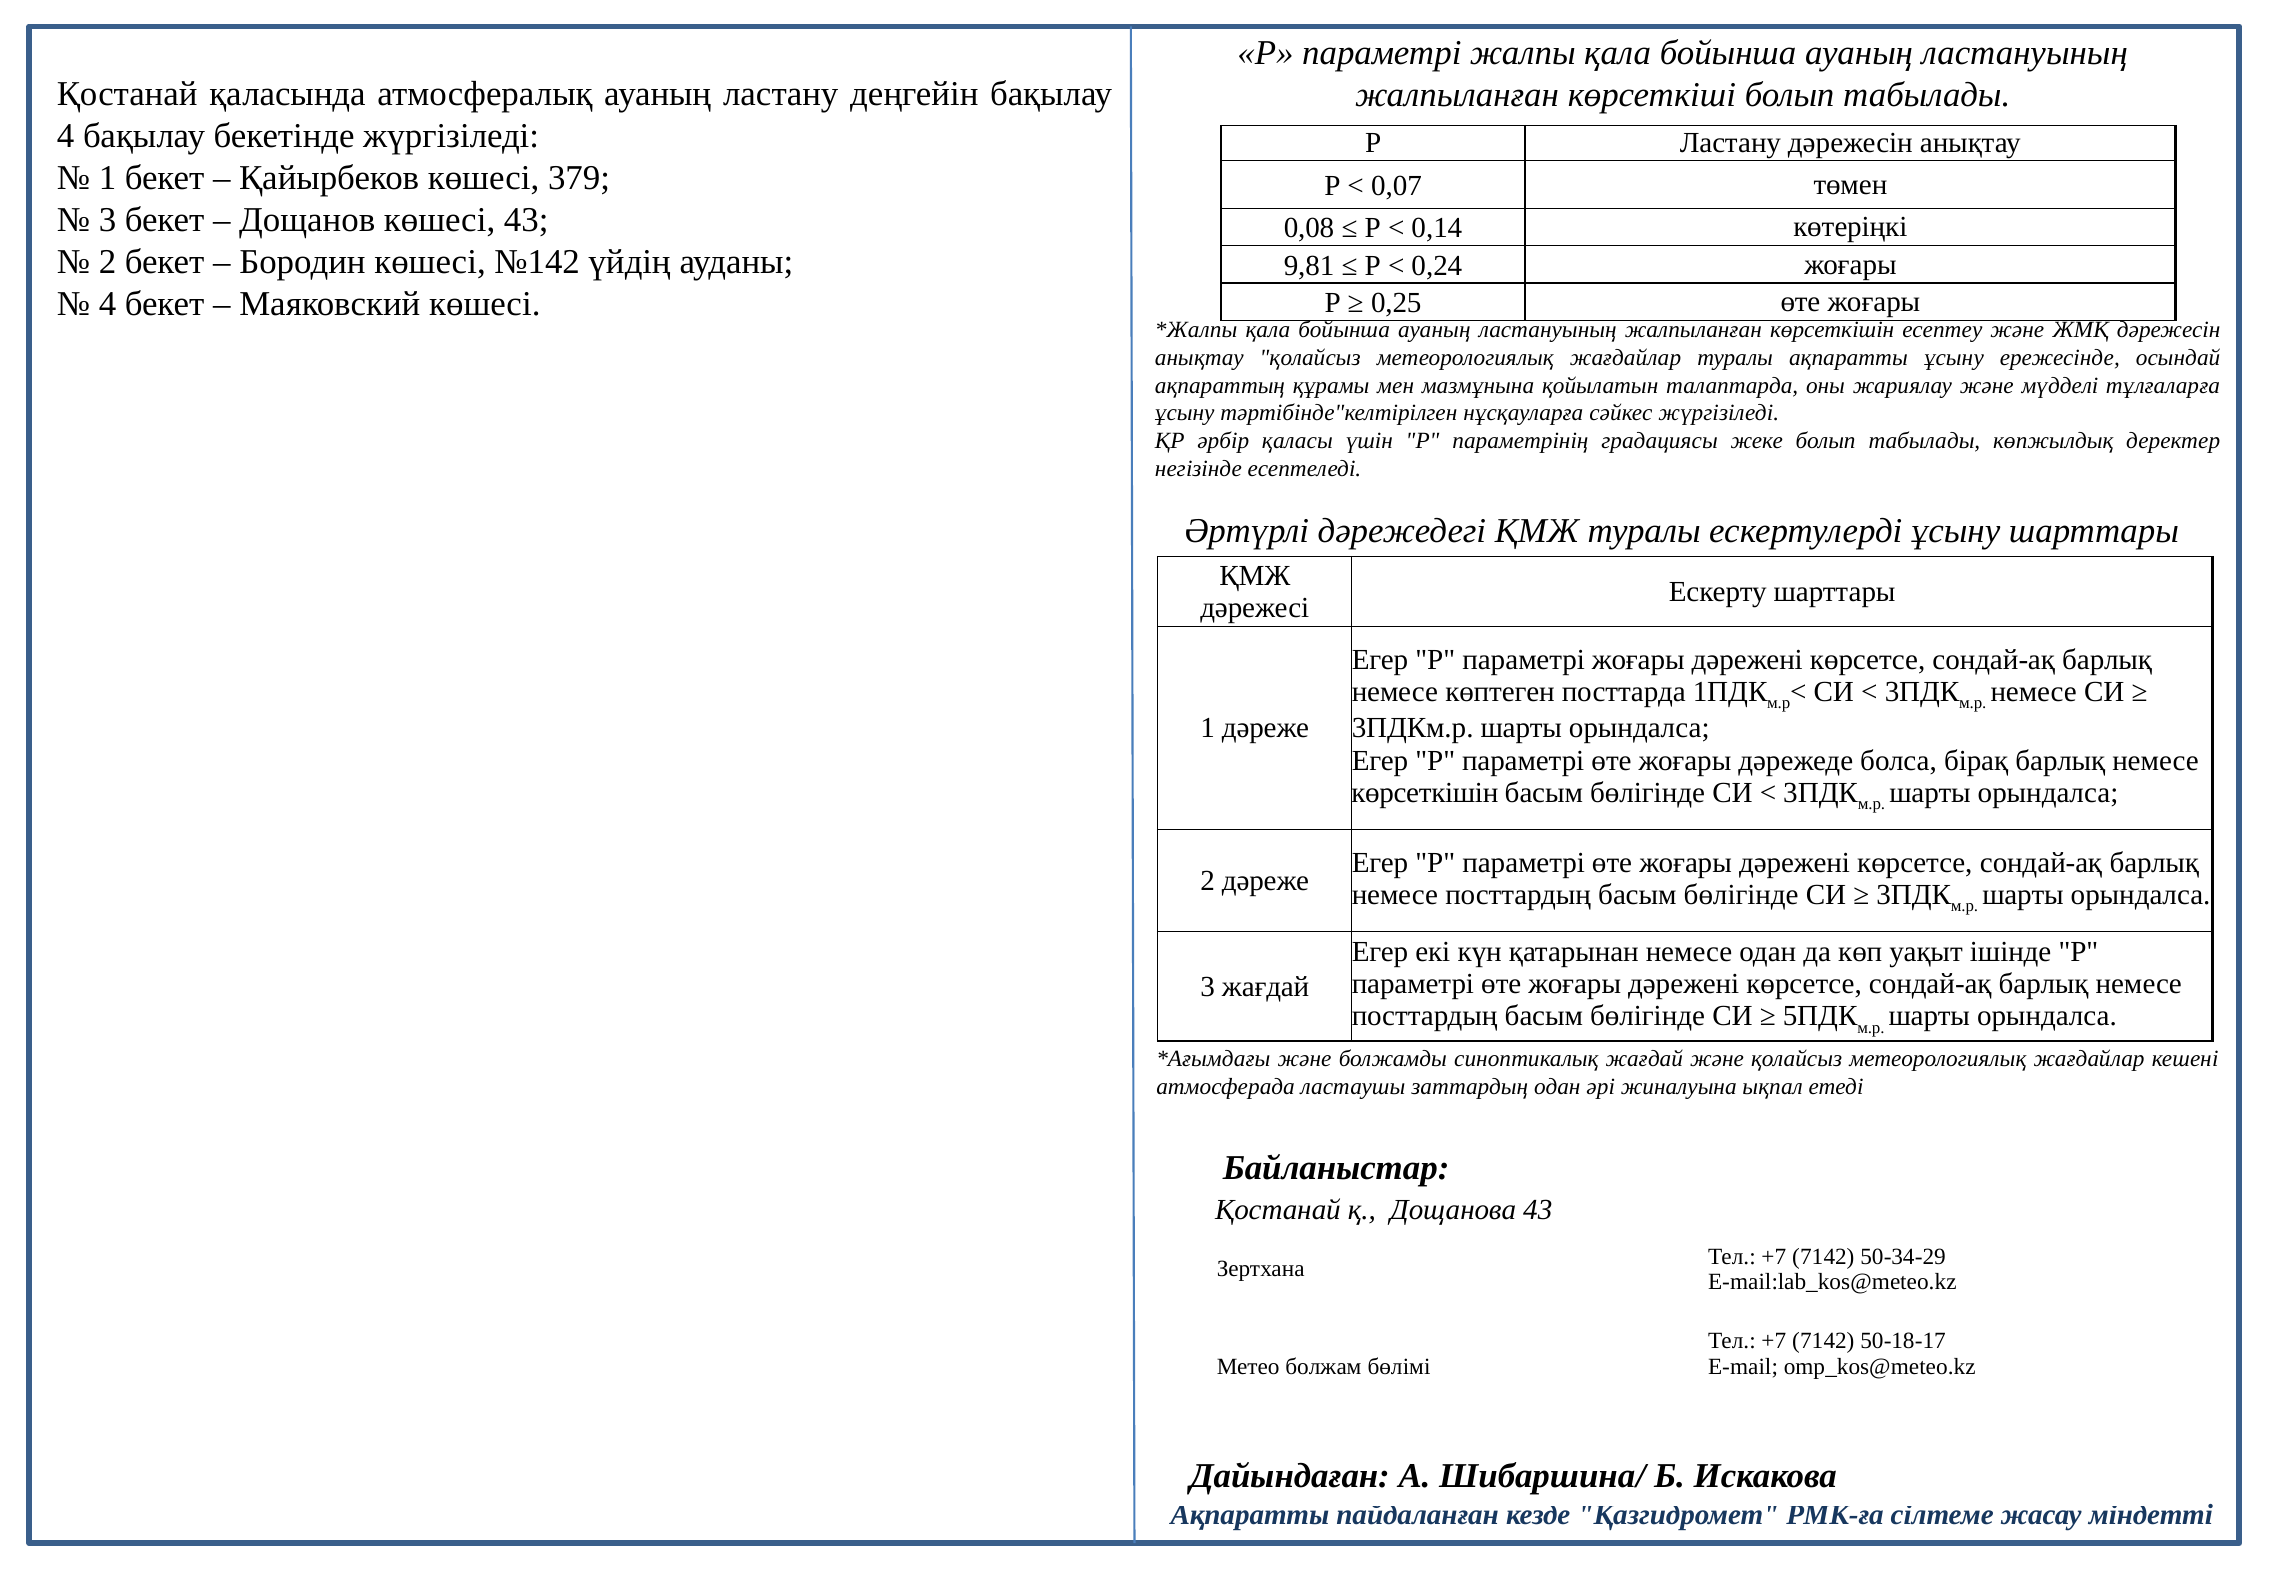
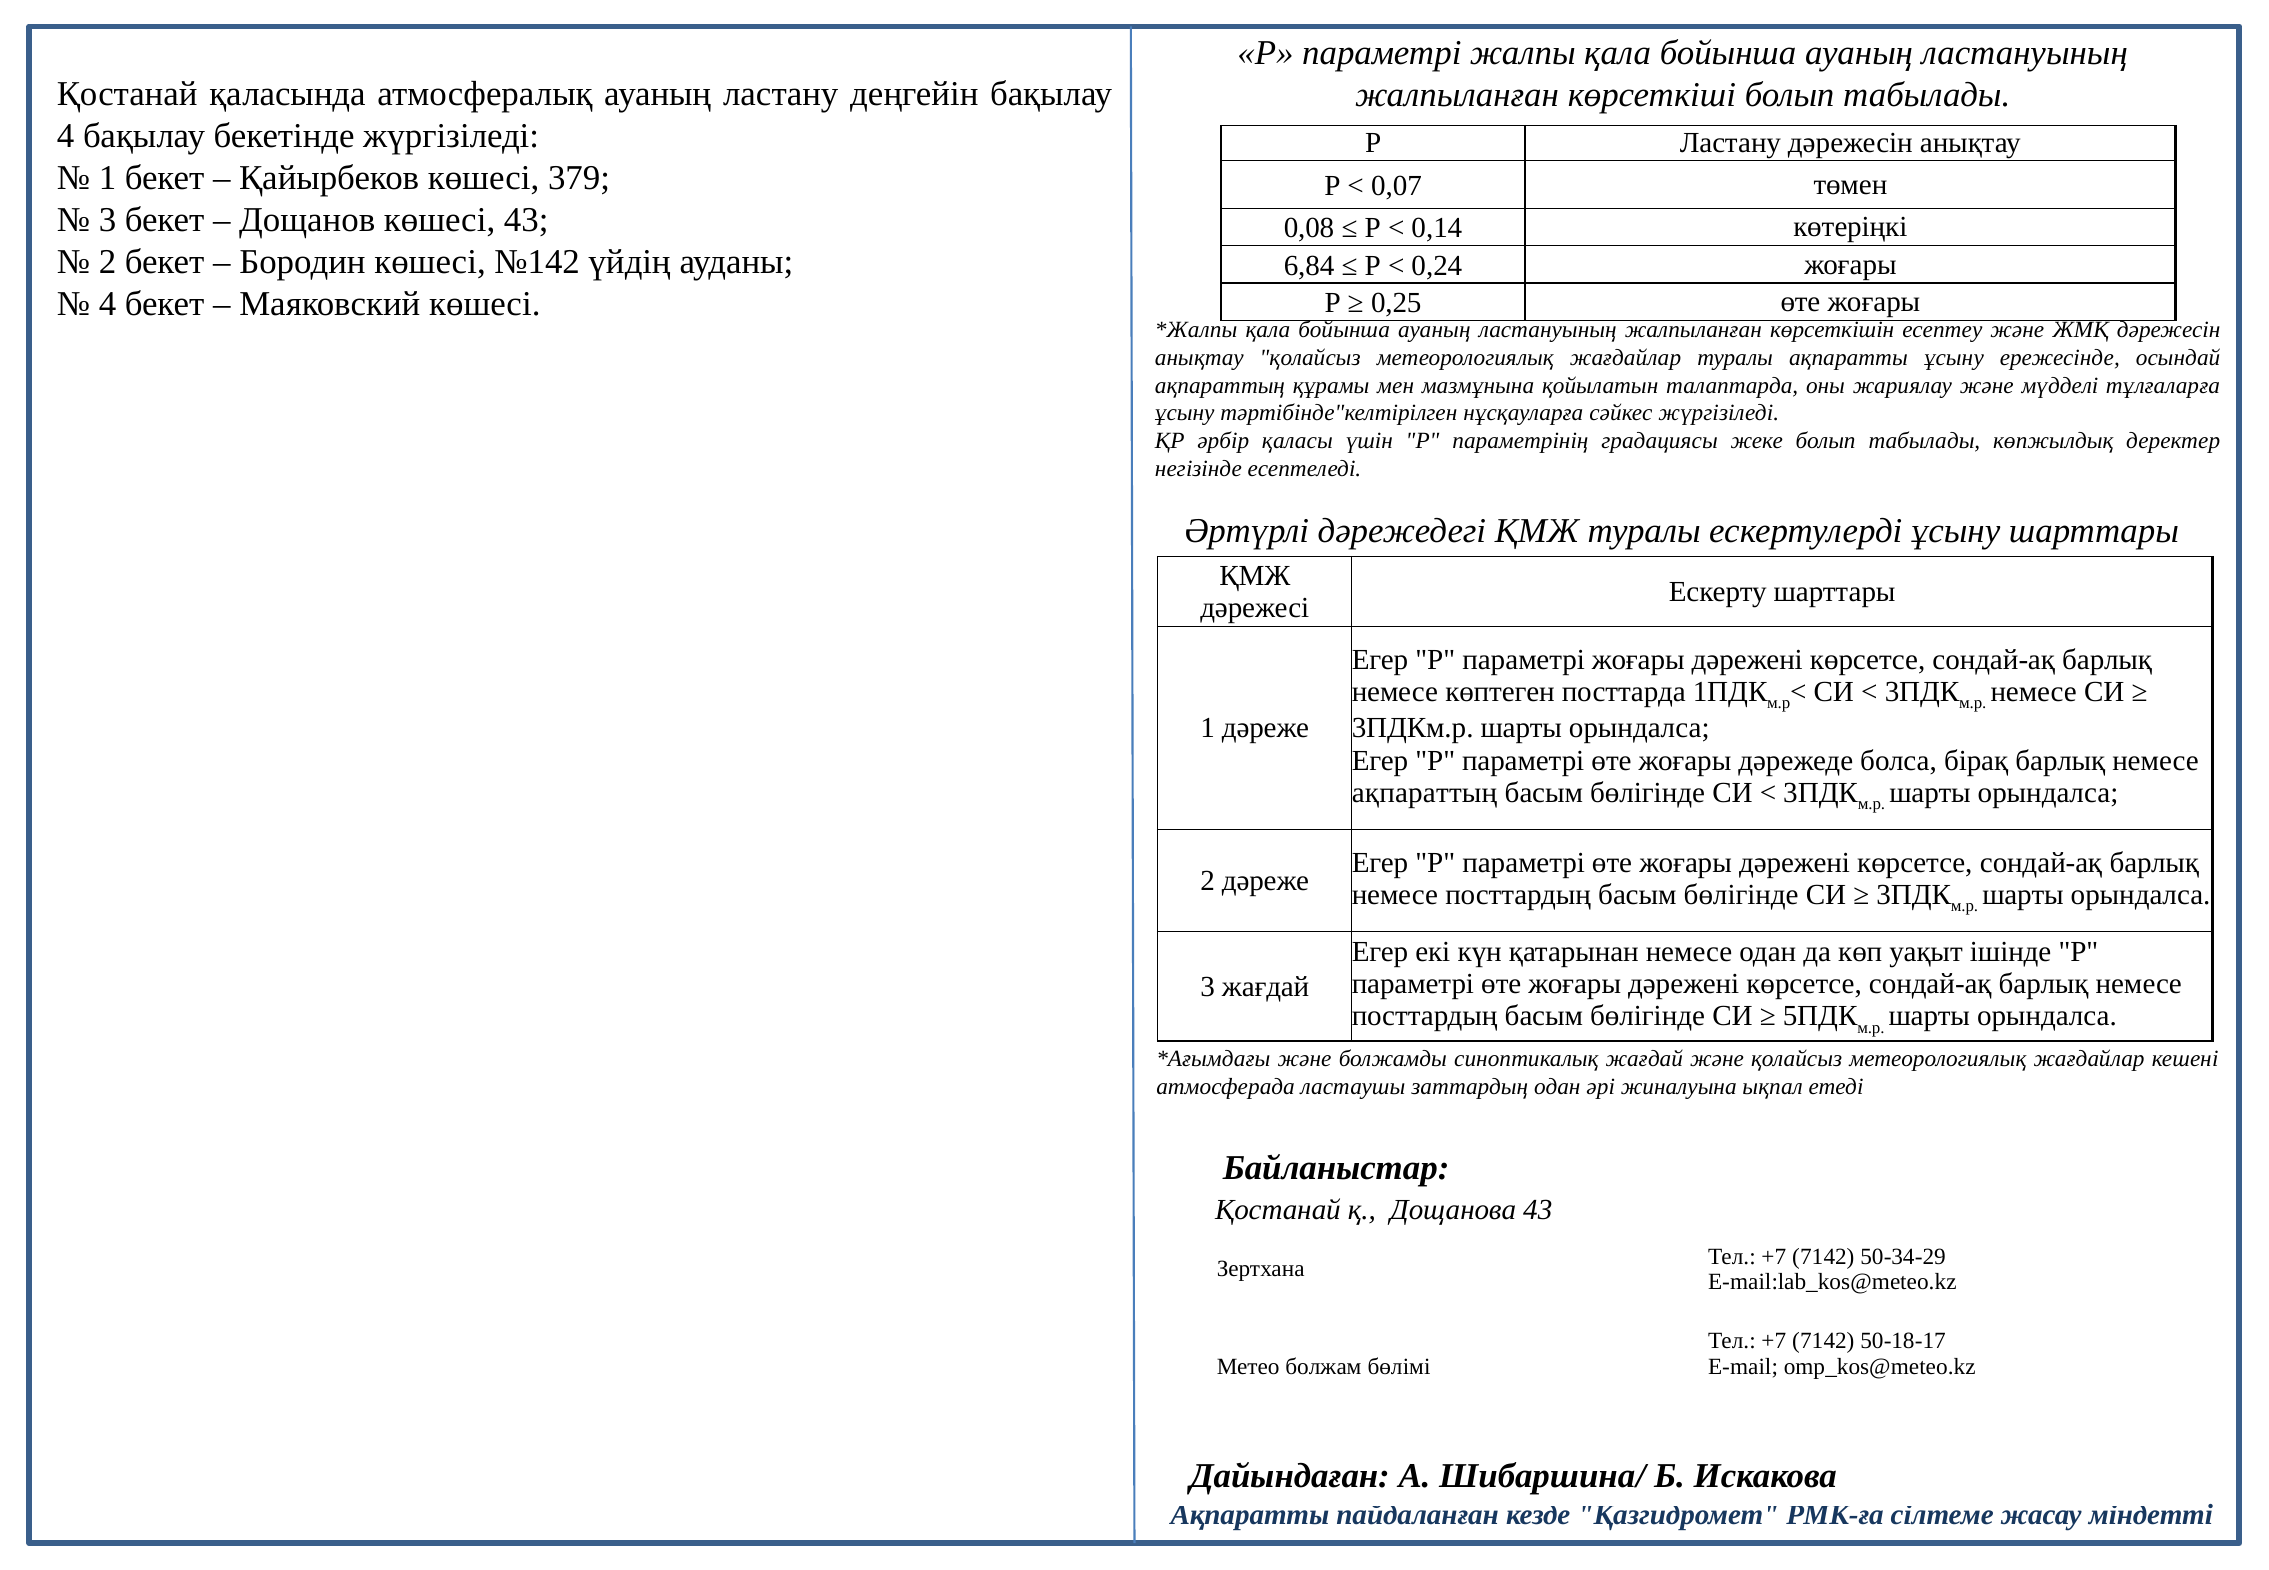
9,81: 9,81 -> 6,84 (1309, 266)
көрсеткішін: көрсеткішін -> ақпараттың (1425, 793)
